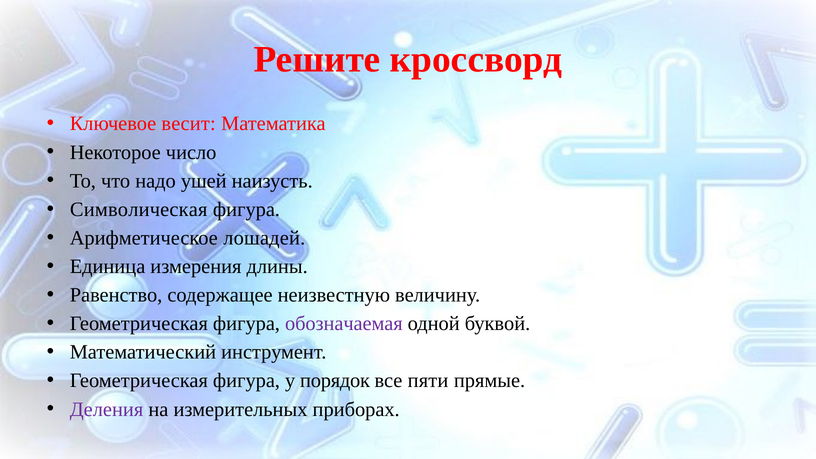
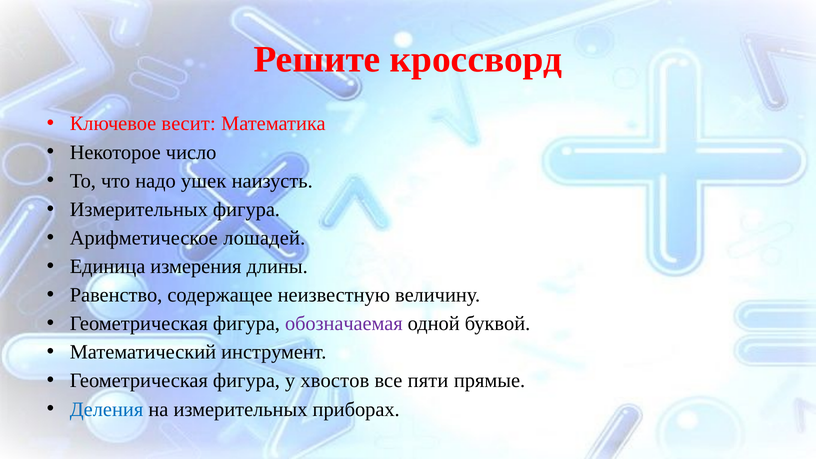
ушей: ушей -> ушек (204, 181)
Символическая: Символическая -> Измерительных (139, 209)
порядок: порядок -> хвостов (335, 381)
Деления colour: purple -> blue (107, 409)
